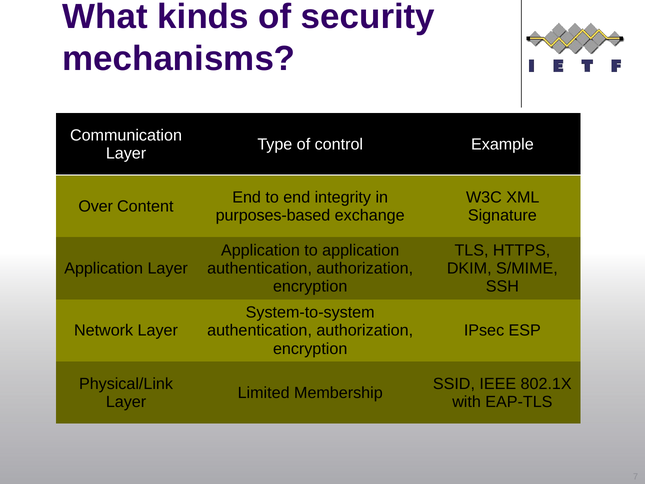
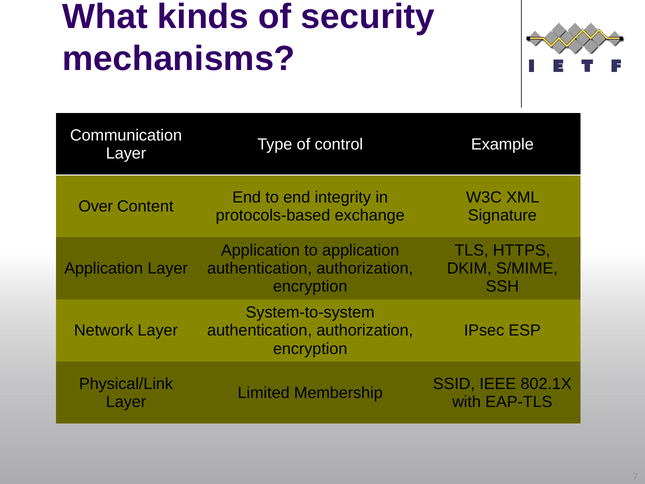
purposes-based: purposes-based -> protocols-based (273, 215)
